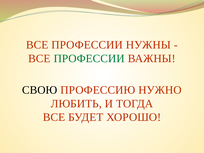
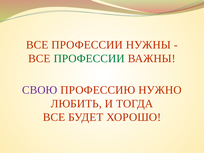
СВОЮ colour: black -> purple (40, 90)
